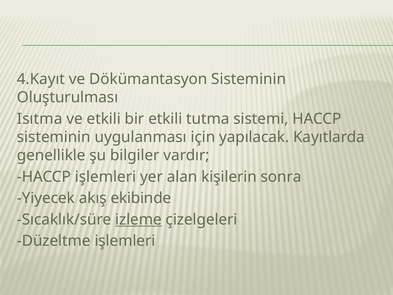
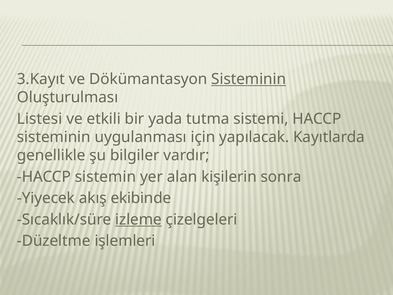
4.Kayıt: 4.Kayıt -> 3.Kayıt (41, 79)
Sisteminin underline: none -> present (249, 79)
Isıtma: Isıtma -> Listesi (40, 119)
bir etkili: etkili -> yada (165, 119)
HACCP işlemleri: işlemleri -> sistemin (105, 177)
